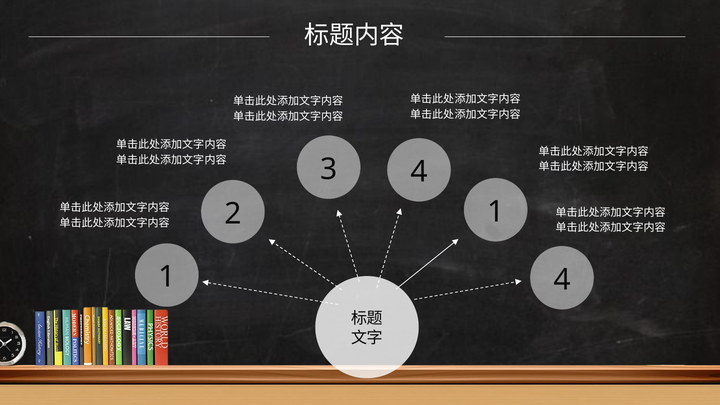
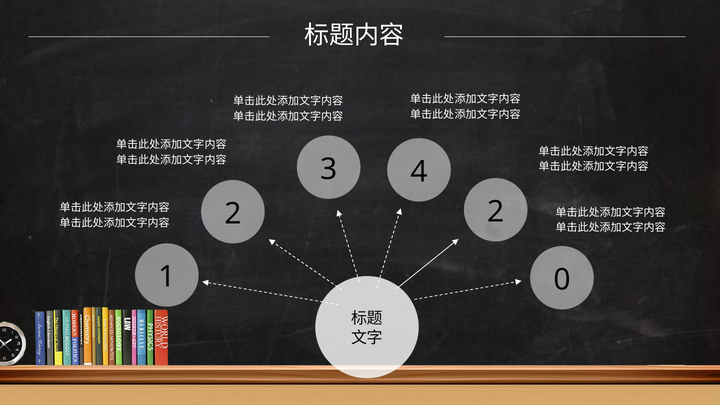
2 1: 1 -> 2 (496, 212)
1 4: 4 -> 0 (562, 280)
